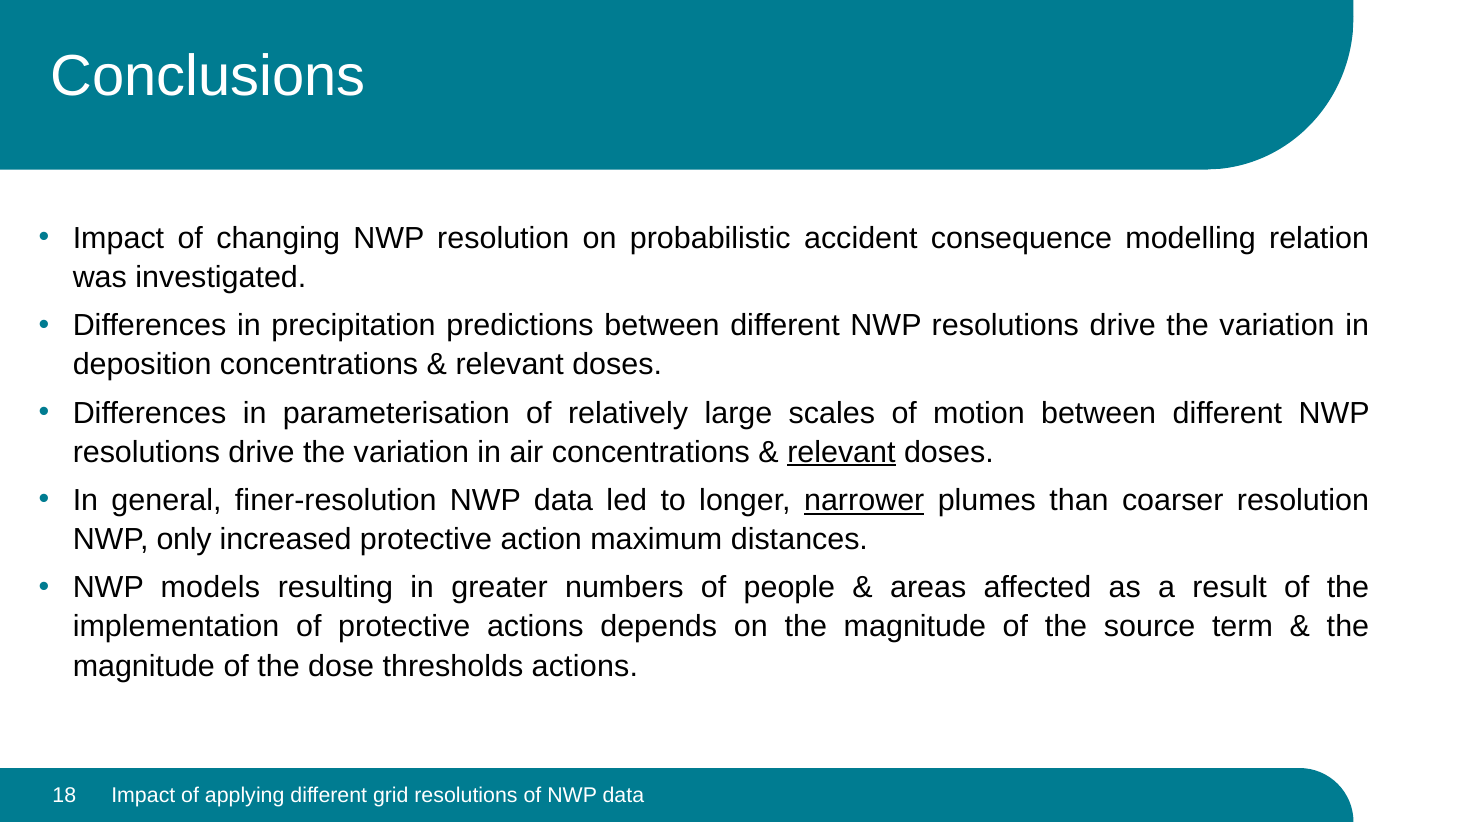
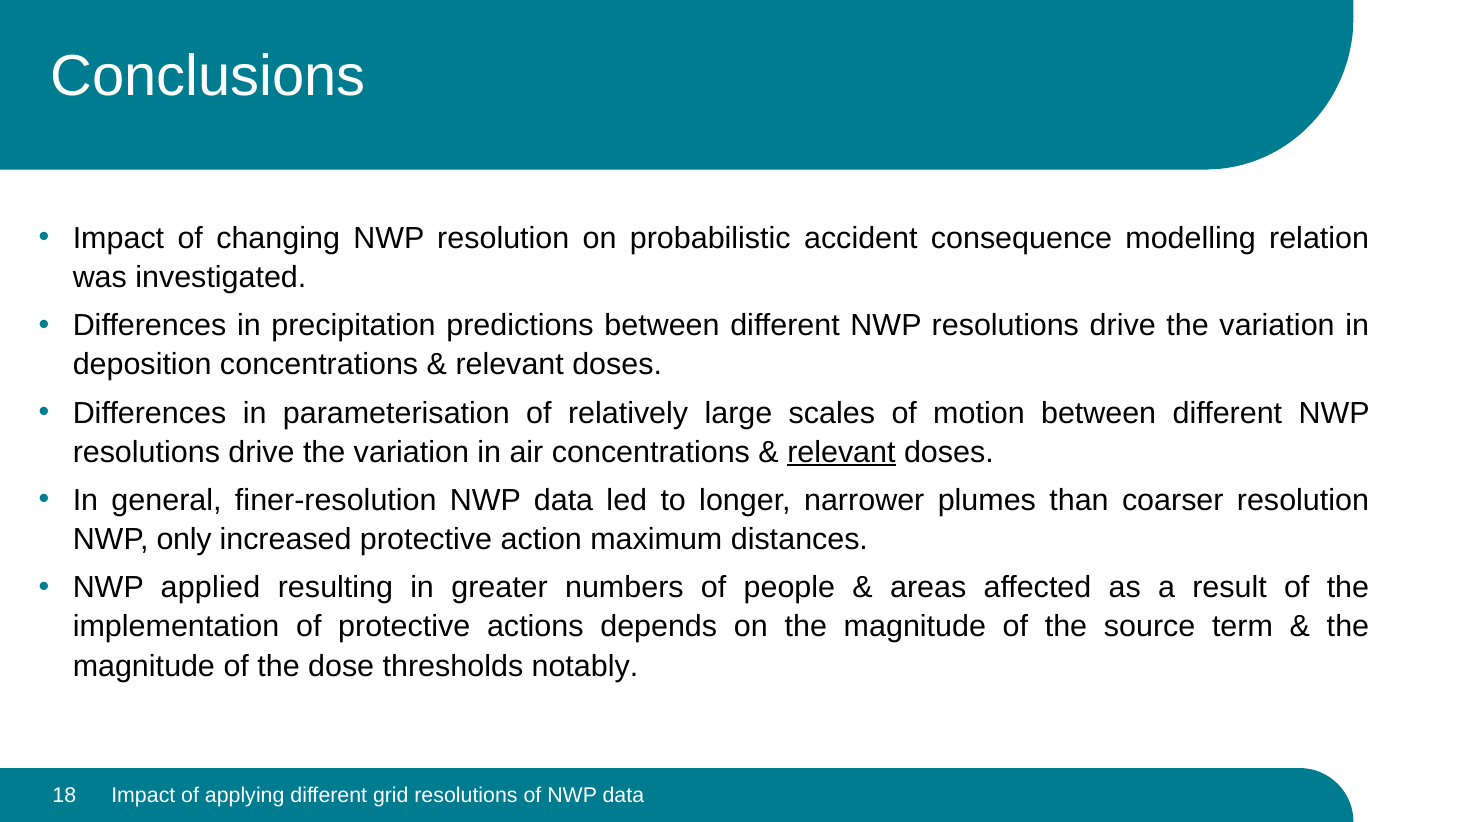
narrower underline: present -> none (864, 500)
models: models -> applied (210, 588)
thresholds actions: actions -> notably (585, 666)
